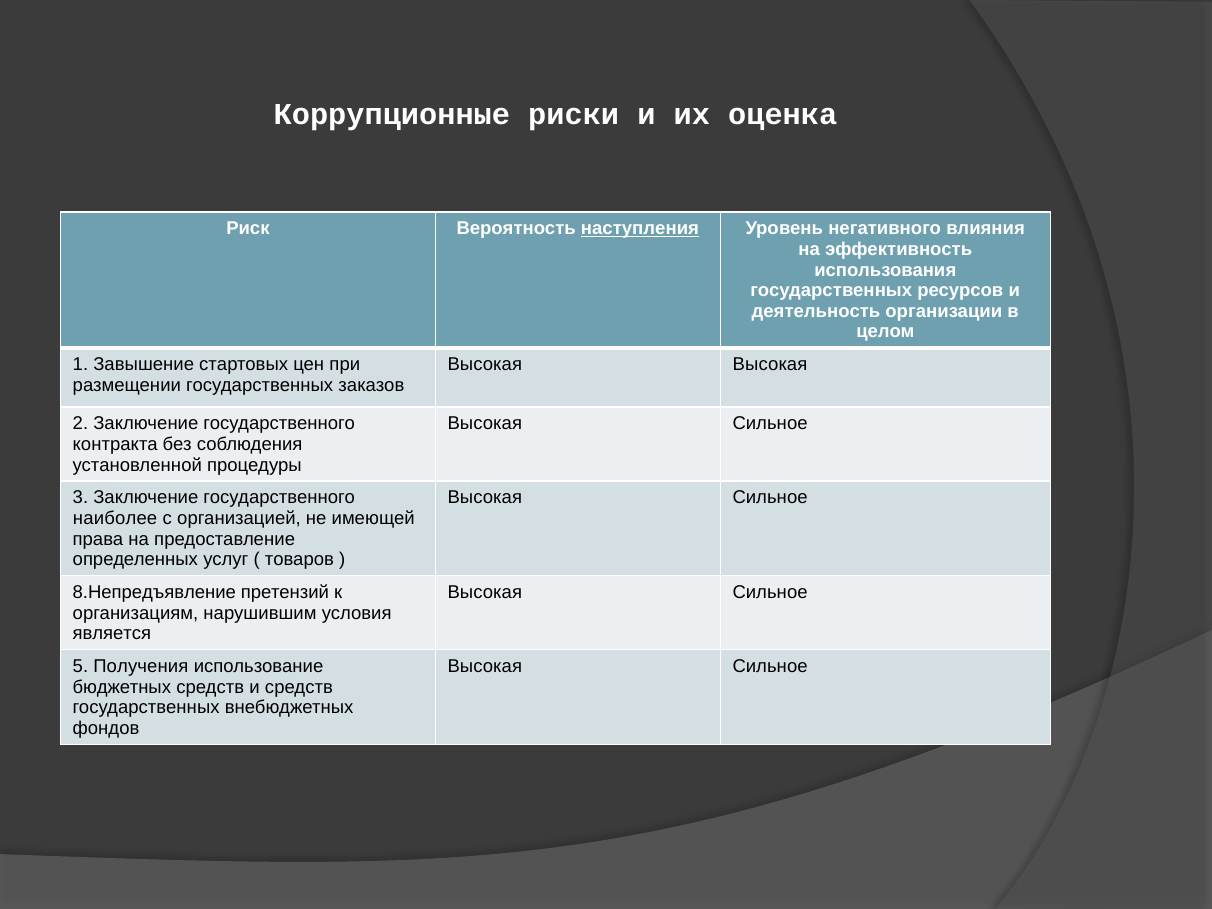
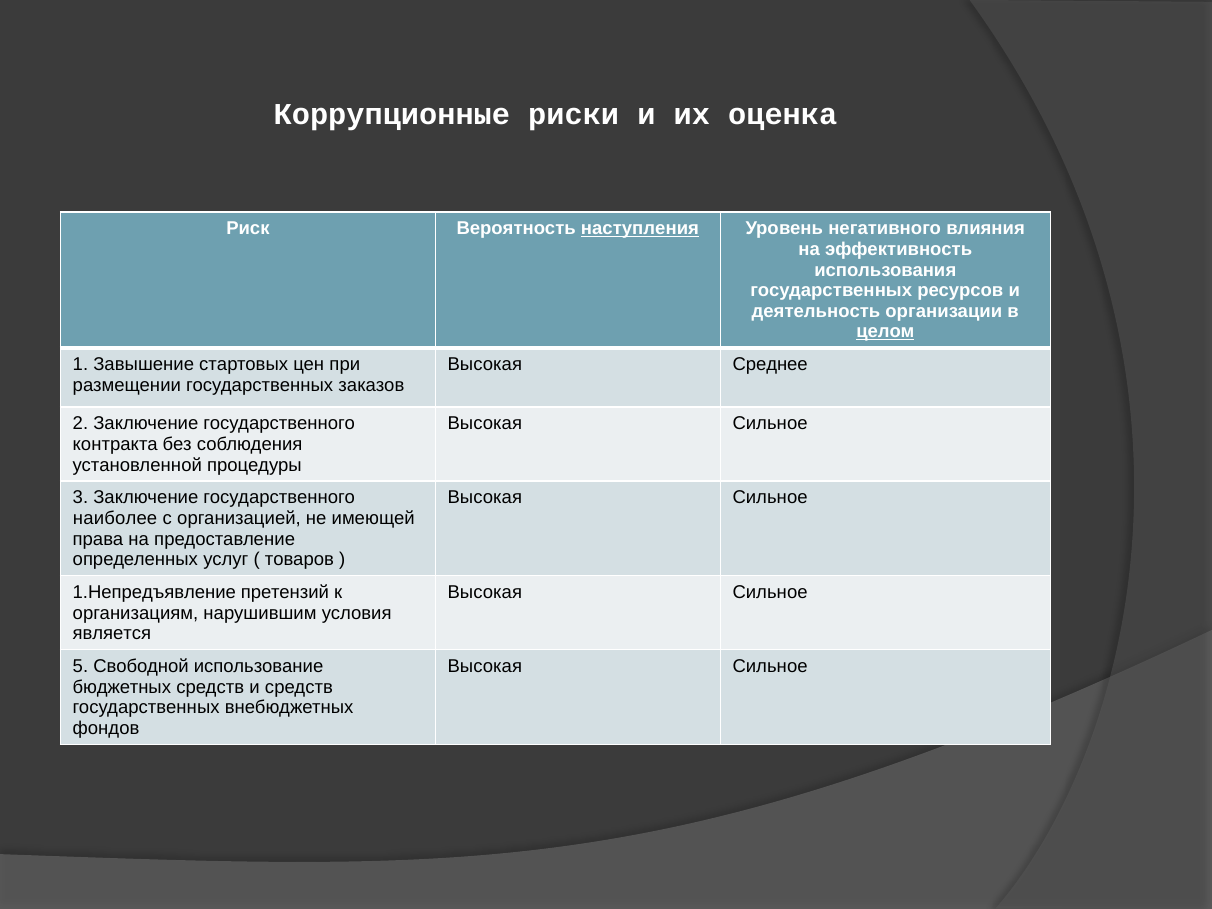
целом underline: none -> present (885, 332)
Высокая Высокая: Высокая -> Среднее (770, 365)
8.Непредъявление: 8.Непредъявление -> 1.Непредъявление (154, 592)
Получения: Получения -> Свободной (141, 666)
